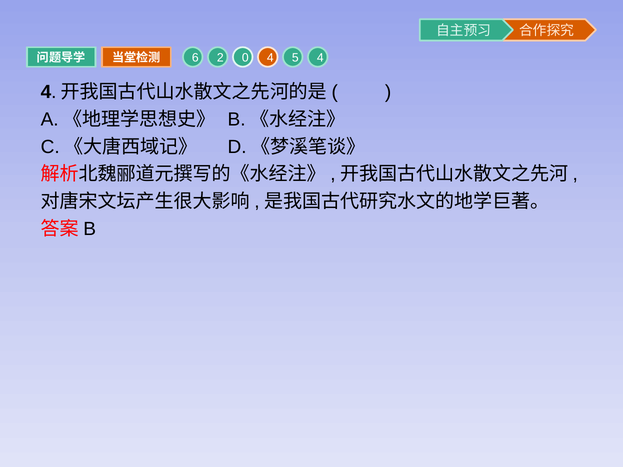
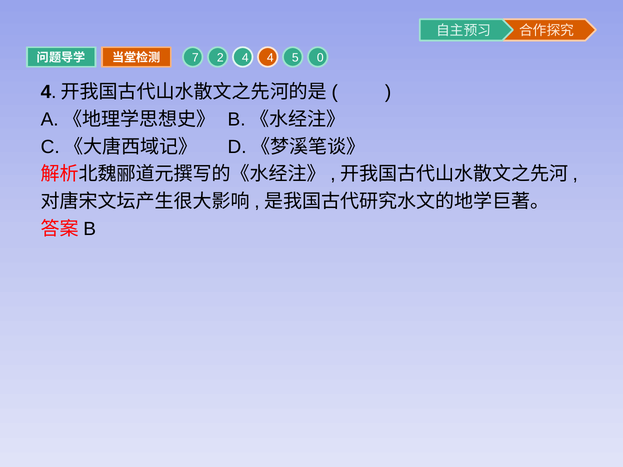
6: 6 -> 7 (195, 58)
2 0: 0 -> 4 (245, 58)
5 4: 4 -> 0 (320, 58)
